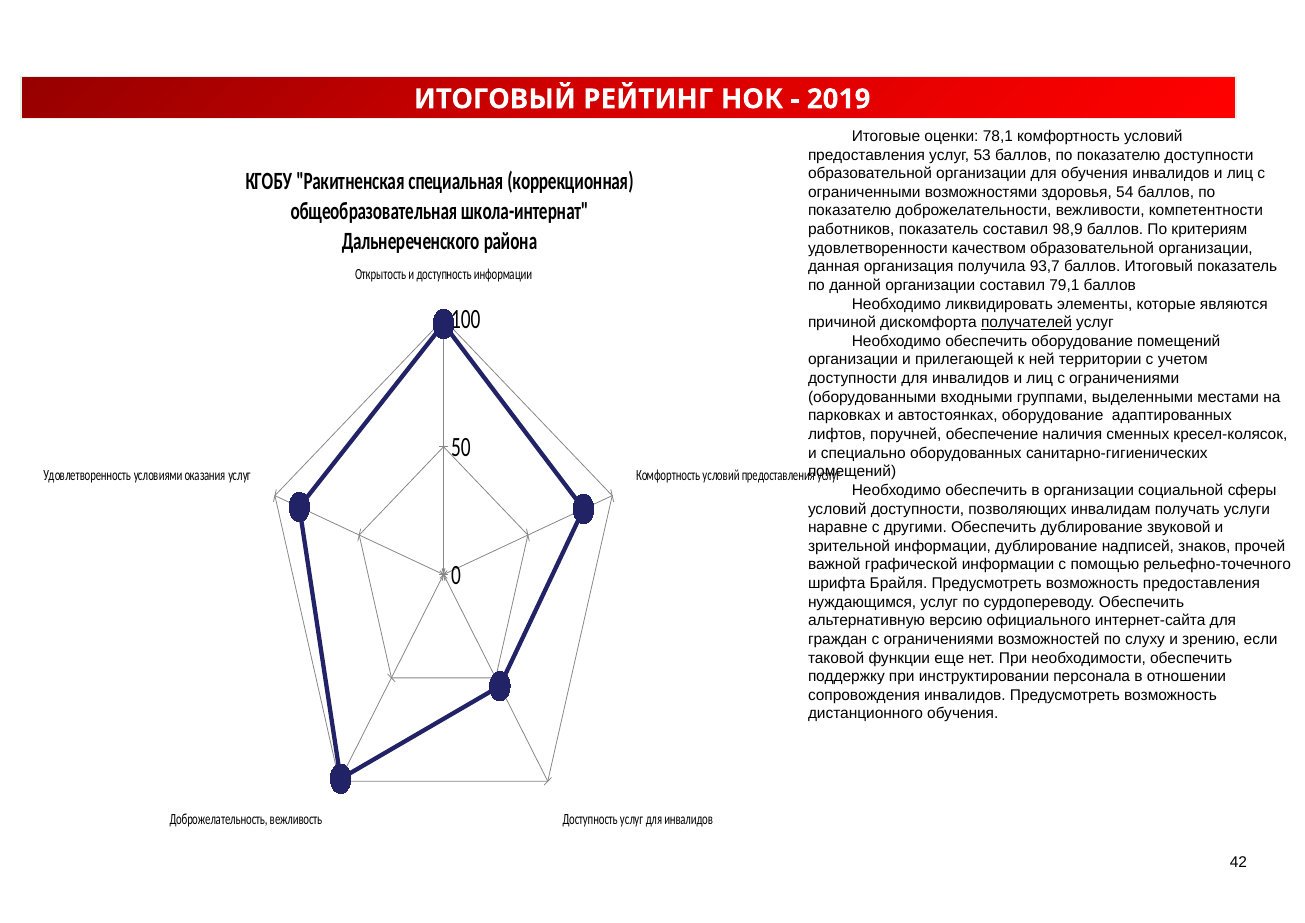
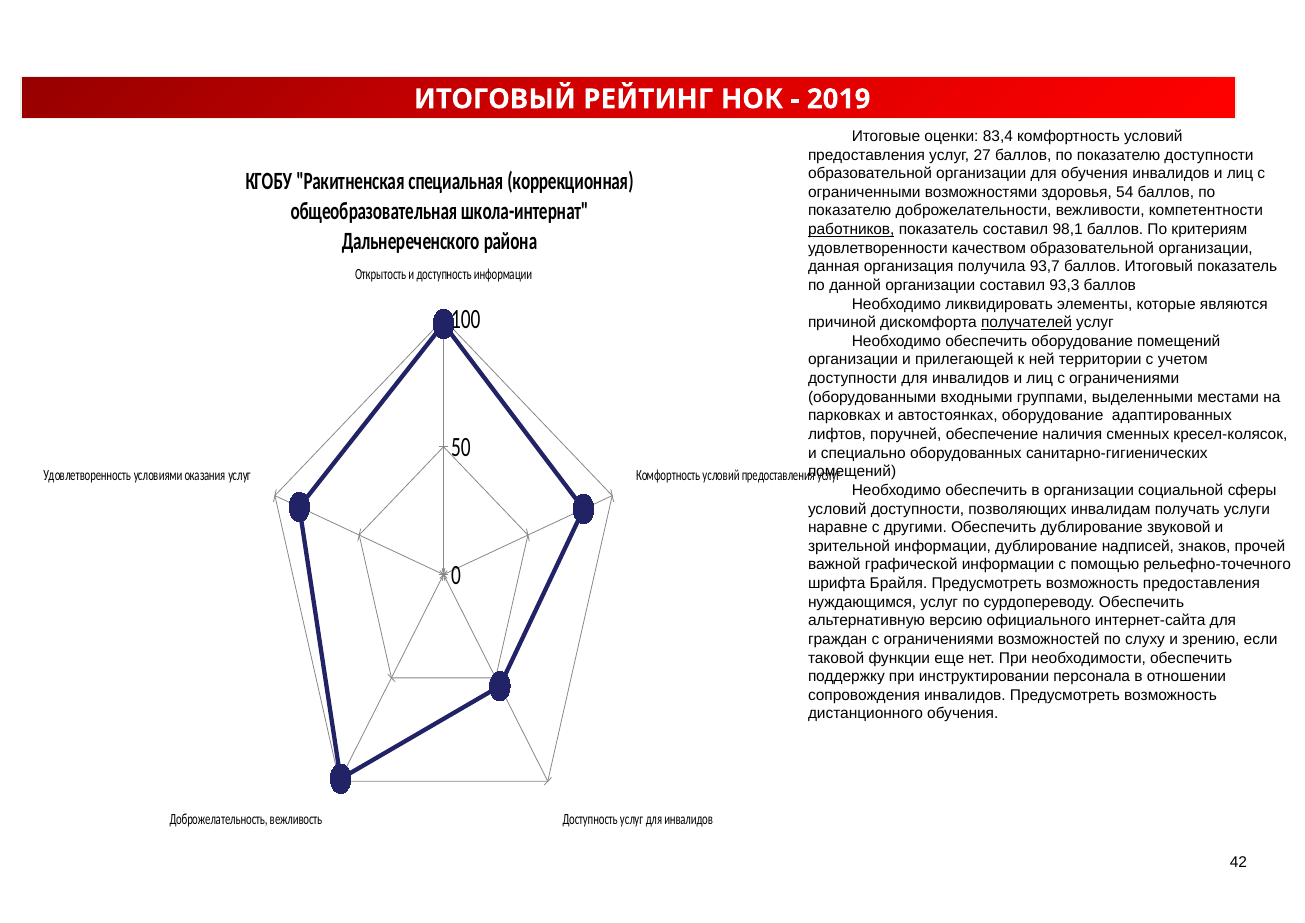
78,1: 78,1 -> 83,4 (998, 136)
53: 53 -> 27 (982, 155)
работников underline: none -> present (851, 229)
98,9: 98,9 -> 98,1 (1068, 229)
79,1: 79,1 -> 93,3 (1064, 285)
